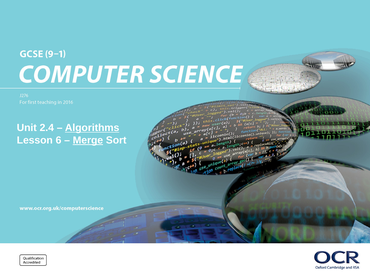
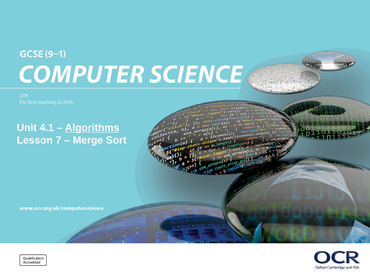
2.4: 2.4 -> 4.1 (47, 128)
6: 6 -> 7 (59, 140)
Merge underline: present -> none (88, 140)
